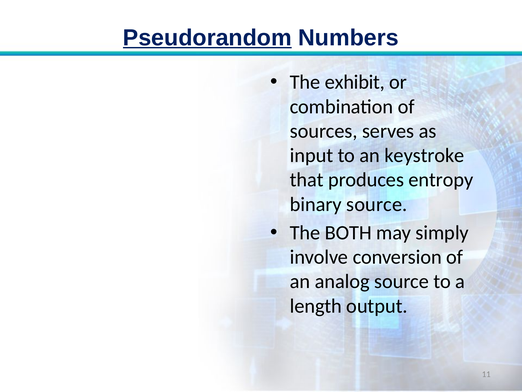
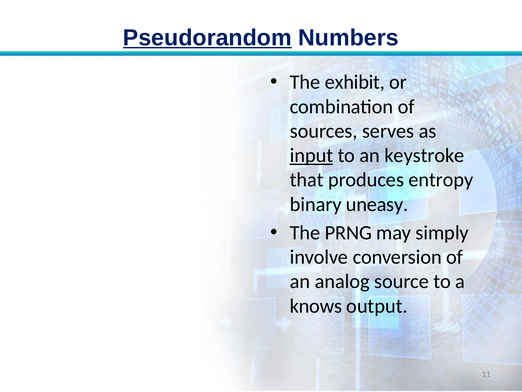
input underline: none -> present (311, 155)
binary source: source -> uneasy (377, 204)
BOTH: BOTH -> PRNG (348, 232)
length: length -> knows (316, 306)
